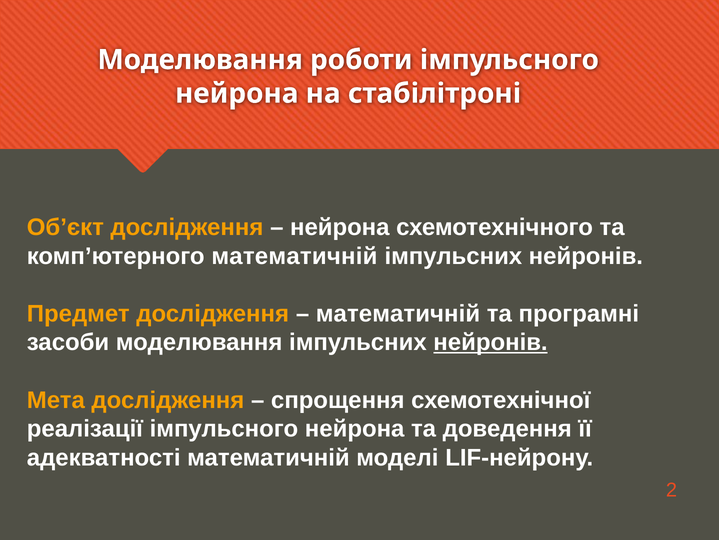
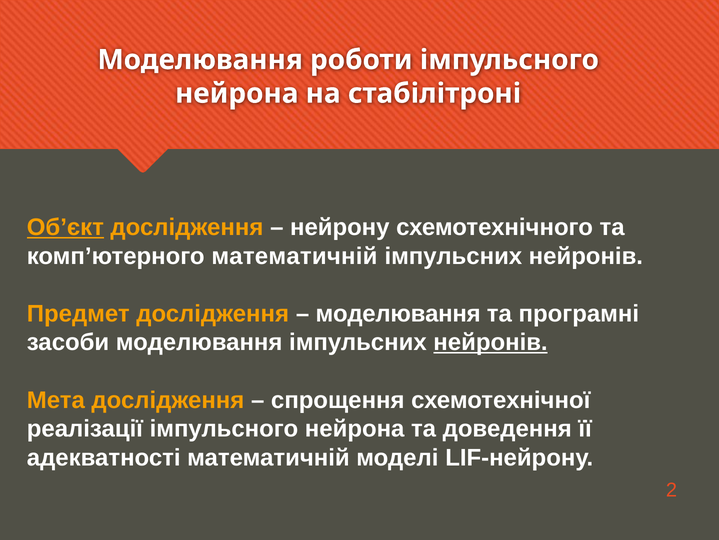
Об’єкт underline: none -> present (65, 227)
нейрона: нейрона -> нейрону (340, 227)
математичній: математичній -> моделювання (398, 313)
